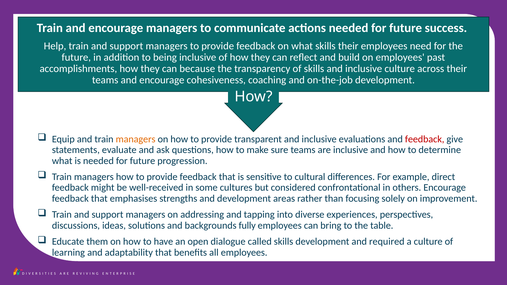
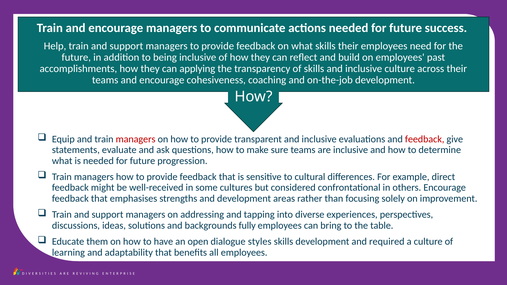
because: because -> applying (197, 69)
managers colour: orange -> red (136, 139)
called: called -> styles (260, 242)
